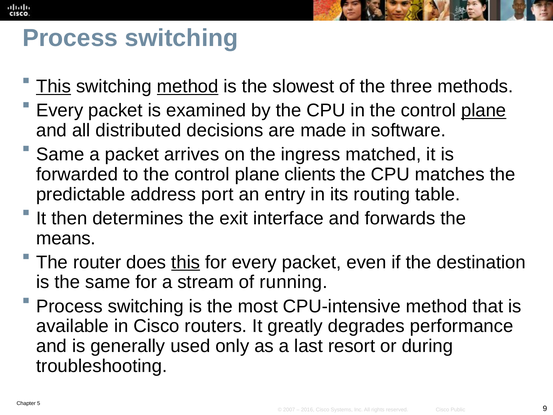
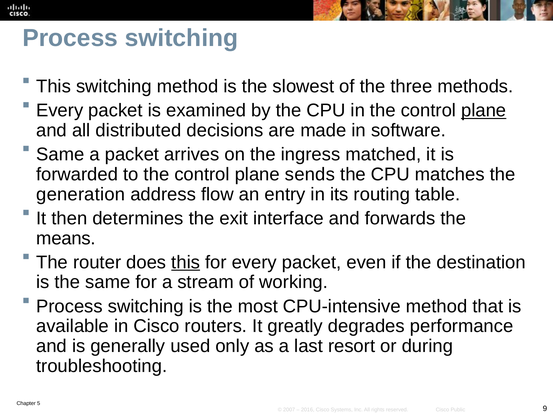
This underline: present -> none (54, 86)
method underline: present -> none (188, 86)
clients: clients -> sends (310, 174)
predictable: predictable -> generation (81, 194)
port: port -> flow (217, 194)
running: running -> working (294, 282)
